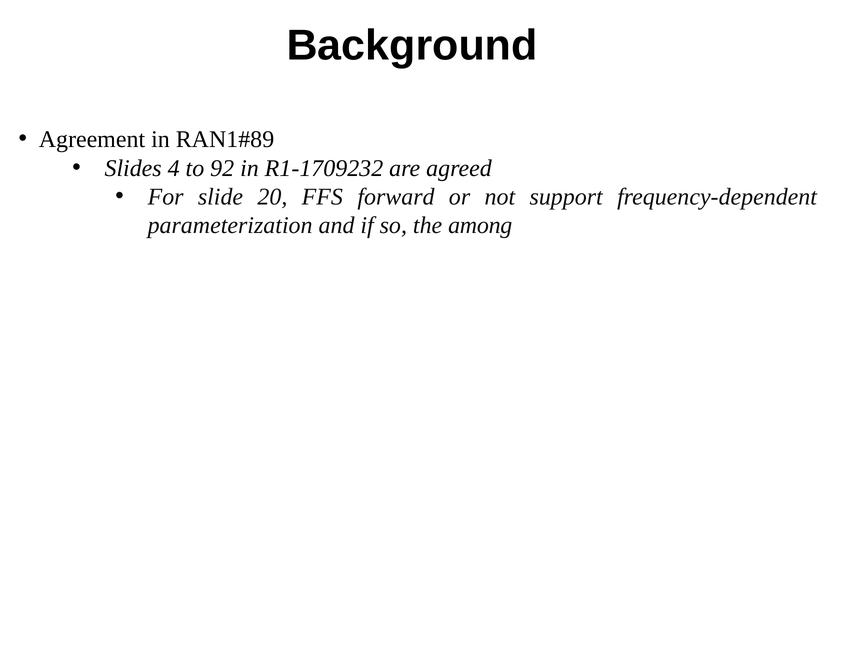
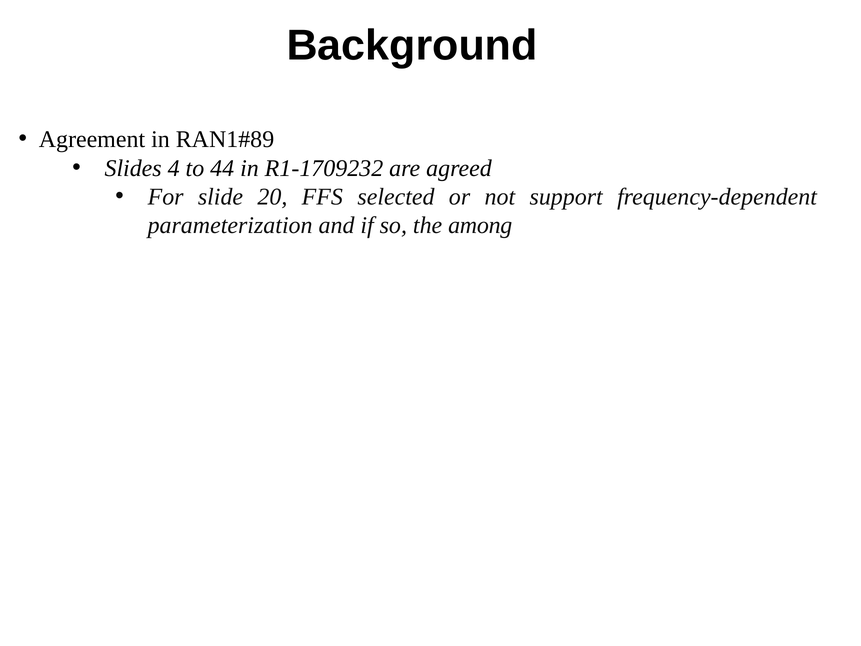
92: 92 -> 44 (222, 168)
forward: forward -> selected (396, 197)
